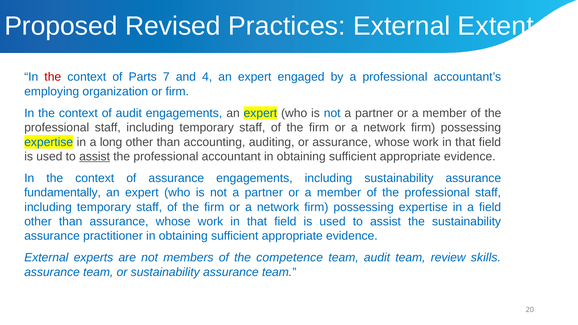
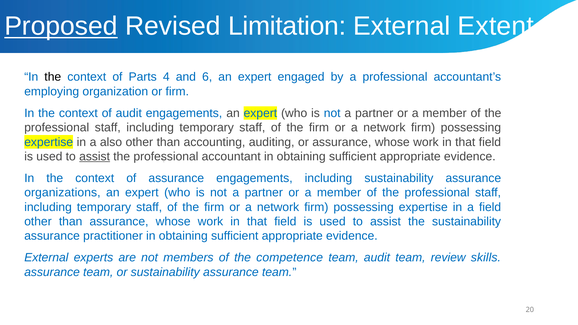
Proposed underline: none -> present (61, 26)
Practices: Practices -> Limitation (287, 26)
the colour: red -> black (53, 77)
7: 7 -> 4 (166, 77)
4: 4 -> 6 (207, 77)
long: long -> also (111, 142)
fundamentally: fundamentally -> organizations (62, 193)
